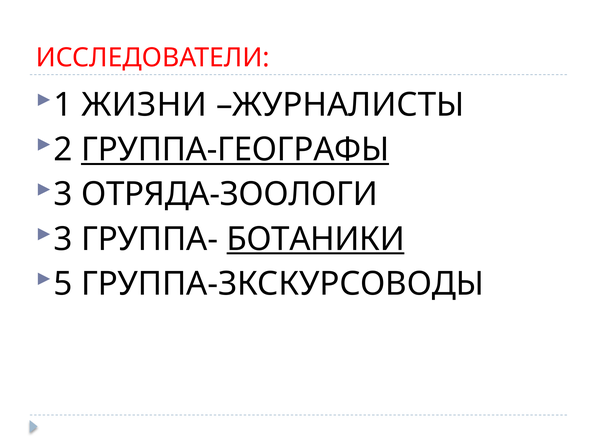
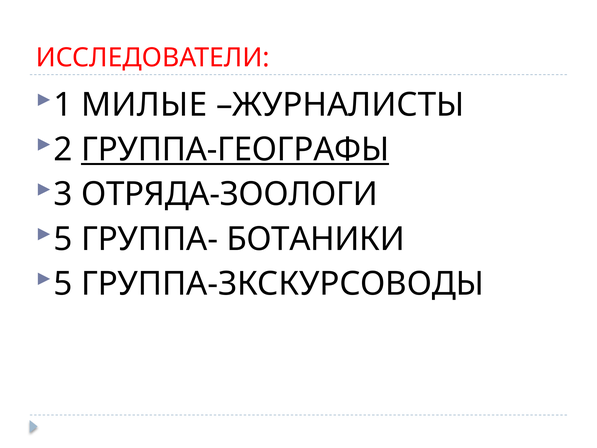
ЖИЗНИ: ЖИЗНИ -> МИЛЫЕ (144, 105)
3: 3 -> 5 (63, 239)
БОТАНИКИ underline: present -> none (316, 239)
